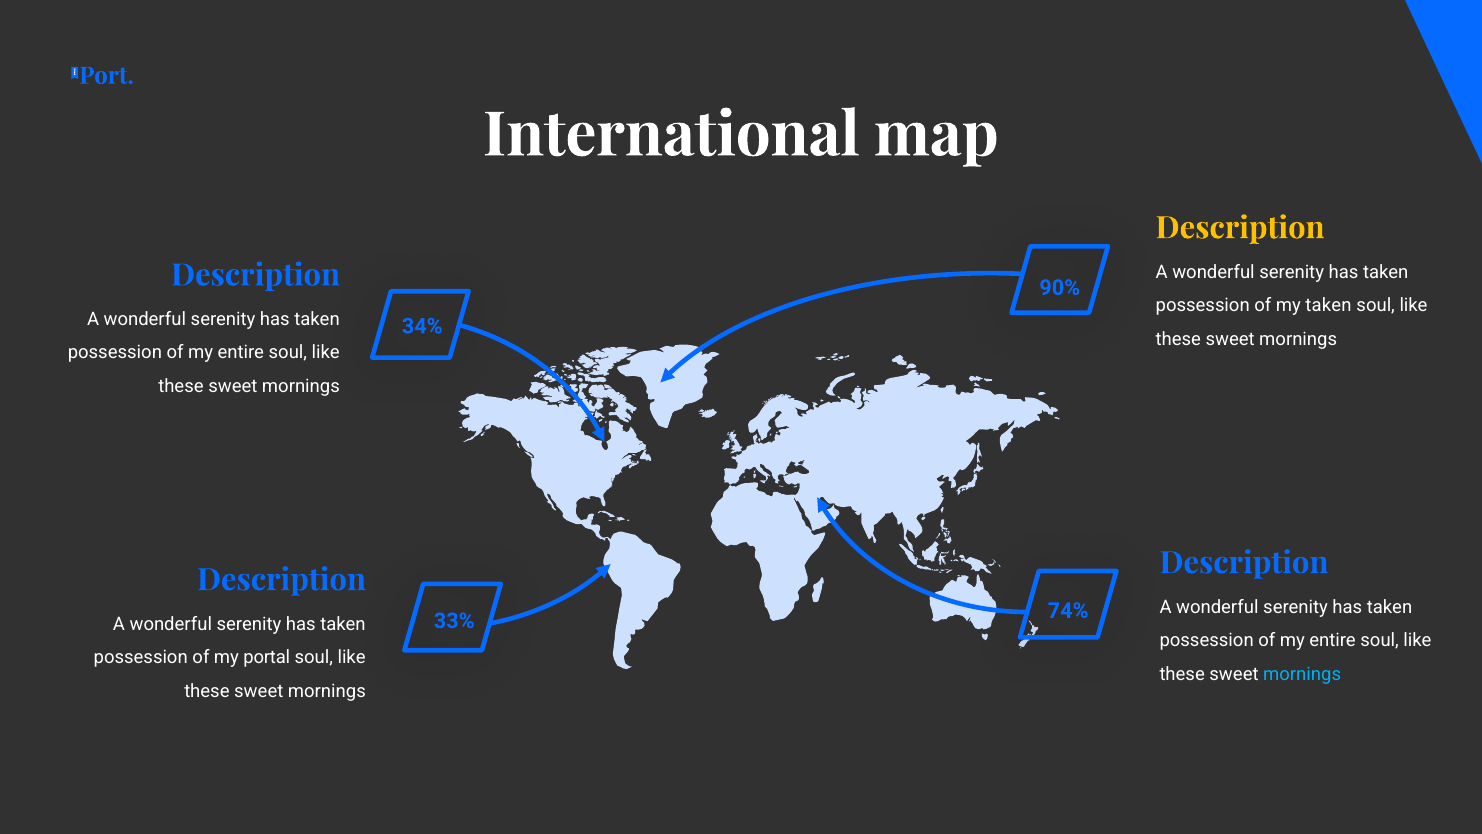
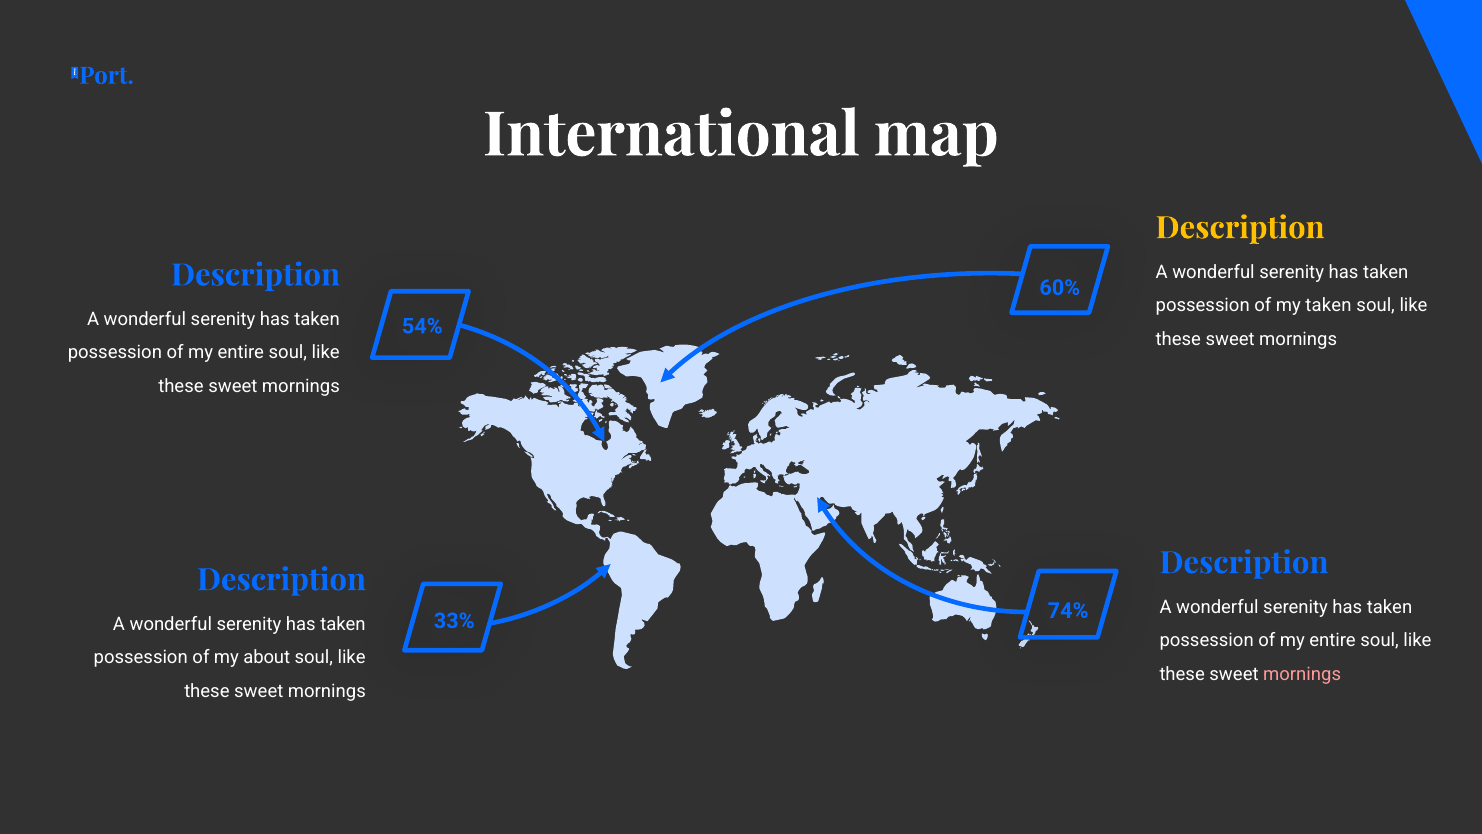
90%: 90% -> 60% (1060, 288)
34%: 34% -> 54% (422, 326)
portal: portal -> about (267, 657)
mornings colour: light blue -> pink (1302, 674)
